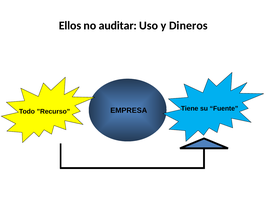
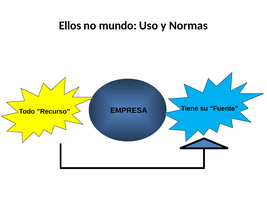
auditar: auditar -> mundo (118, 26)
Dineros: Dineros -> Normas (188, 26)
